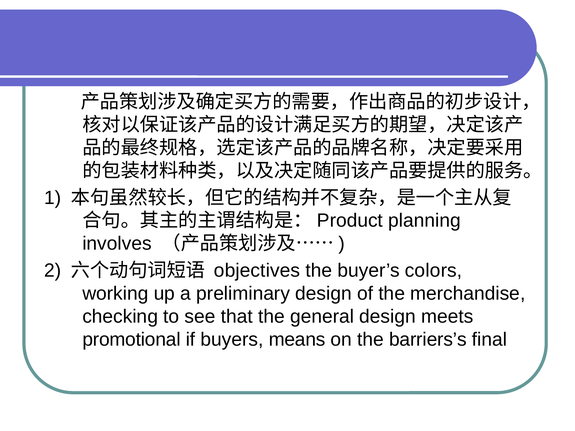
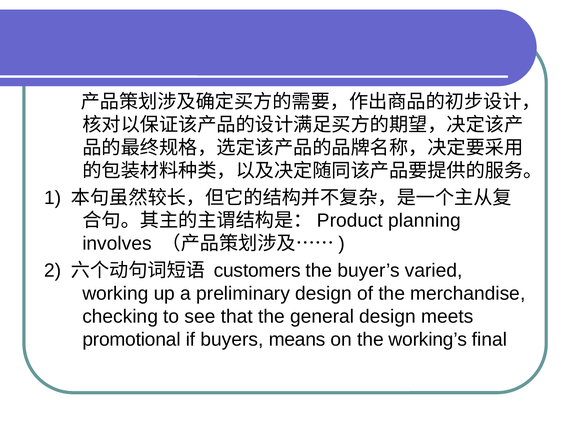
objectives: objectives -> customers (257, 271)
colors: colors -> varied (434, 271)
barriers’s: barriers’s -> working’s (428, 340)
